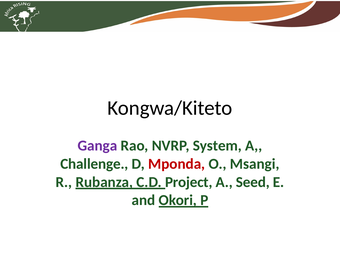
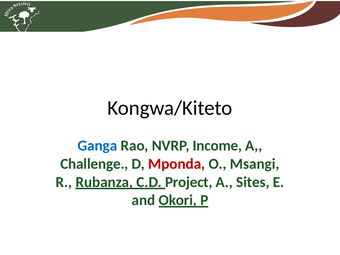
Ganga colour: purple -> blue (97, 146)
System: System -> Income (217, 146)
Seed: Seed -> Sites (253, 182)
